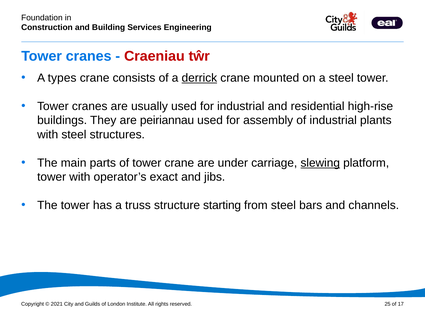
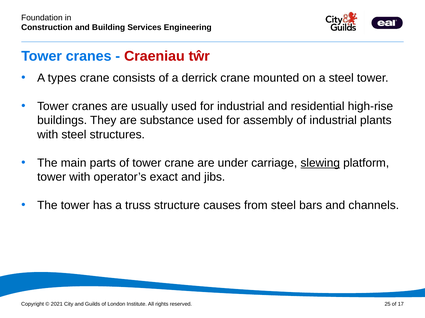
derrick underline: present -> none (199, 78)
peiriannau: peiriannau -> substance (167, 121)
starting: starting -> causes (222, 206)
